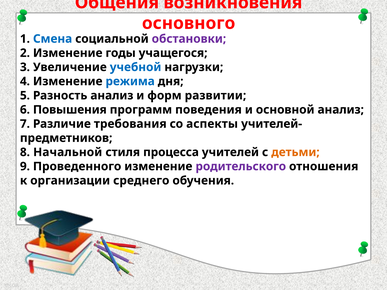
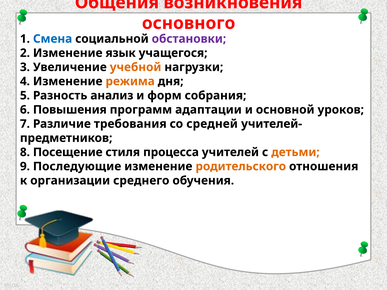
годы: годы -> язык (121, 53)
учебной colour: blue -> orange (136, 67)
режима colour: blue -> orange (130, 81)
развитии: развитии -> собрания (216, 96)
поведения: поведения -> адаптации (208, 110)
основной анализ: анализ -> уроков (341, 110)
аспекты: аспекты -> средней (212, 124)
Начальной: Начальной -> Посещение (68, 152)
Проведенного: Проведенного -> Последующие (77, 167)
родительского colour: purple -> orange (241, 167)
